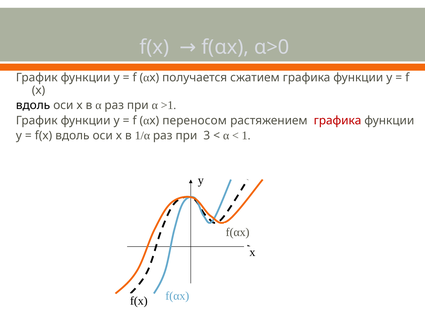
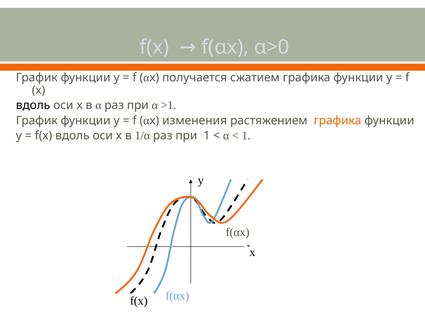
переносом: переносом -> изменения (195, 120)
графика colour: red -> orange (338, 120)
при 3: 3 -> 1 (207, 135)
